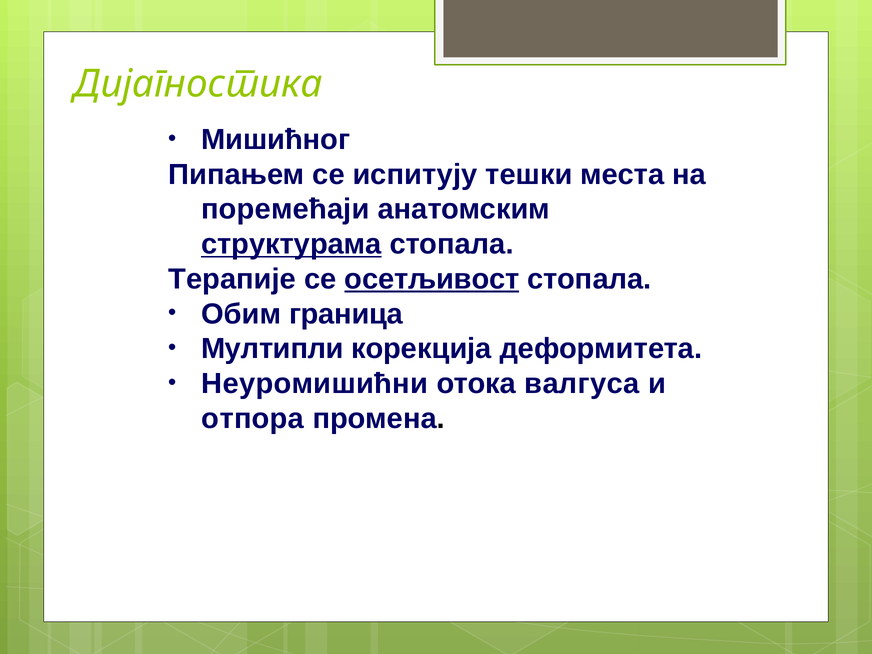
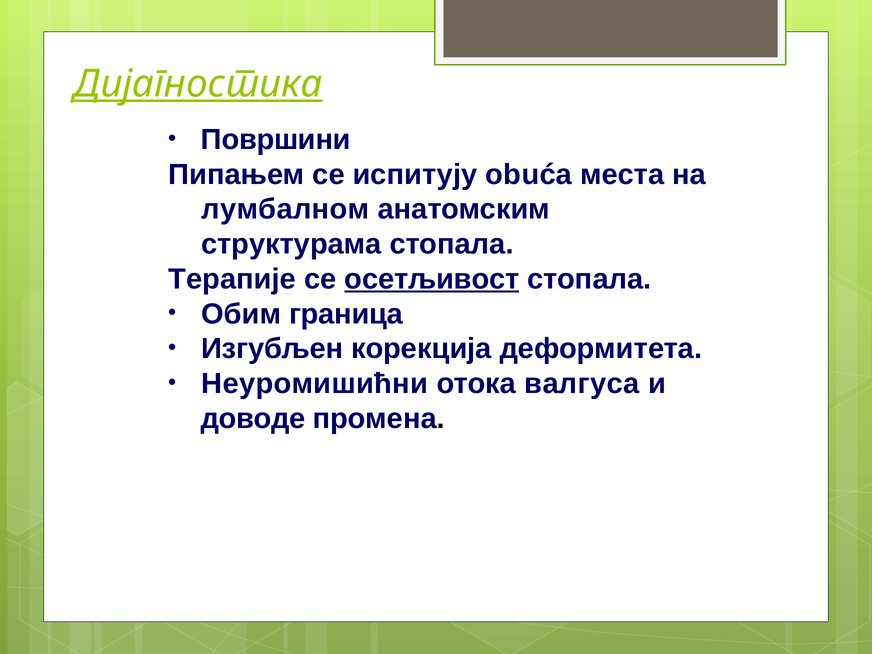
Дијагностика underline: none -> present (198, 84)
Мишићног: Мишићног -> Површини (276, 140)
тешки: тешки -> obuća (529, 174)
поремећаји: поремећаји -> лумбалном (285, 209)
структурама underline: present -> none (291, 244)
Мултипли: Мултипли -> Изгубљен (272, 349)
отпора: отпора -> доводе (253, 419)
